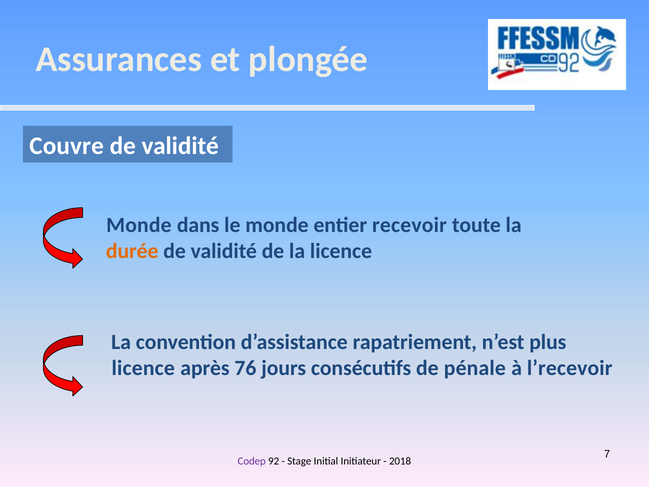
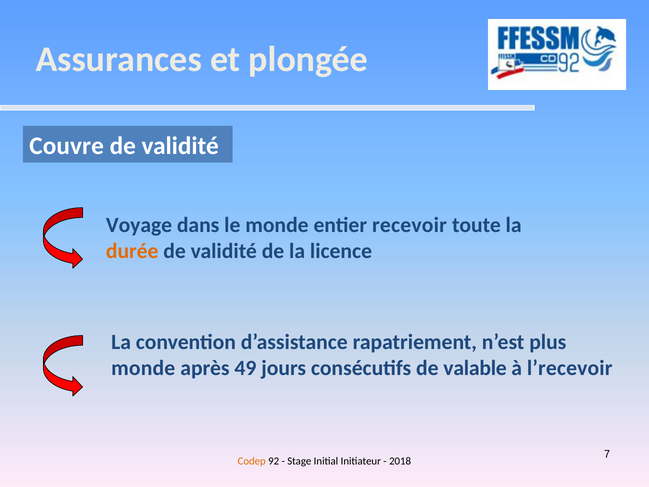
Monde: Monde -> Voyage (139, 225)
licence: licence -> monde (143, 368)
76: 76 -> 49 (245, 368)
pénale: pénale -> valable (475, 368)
Codep colour: purple -> orange (252, 461)
